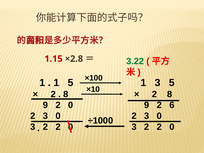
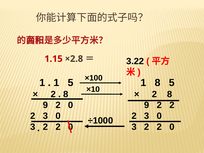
3.22 colour: green -> black (135, 61)
1 3: 3 -> 8 (158, 83)
9 2 6: 6 -> 2 (172, 105)
